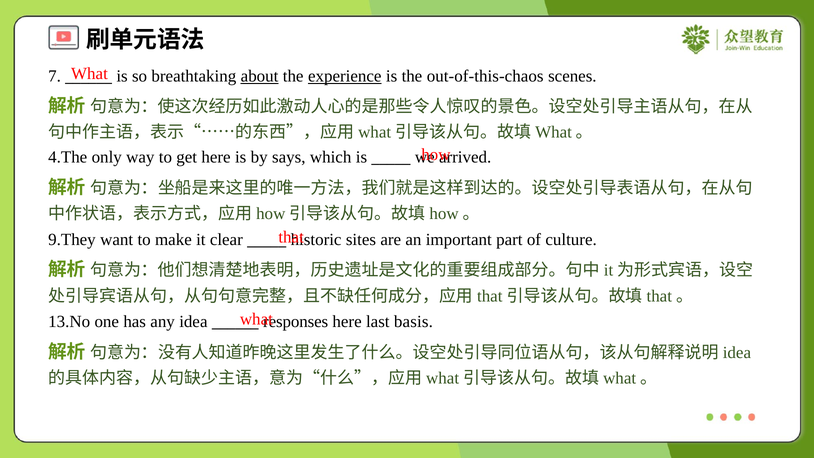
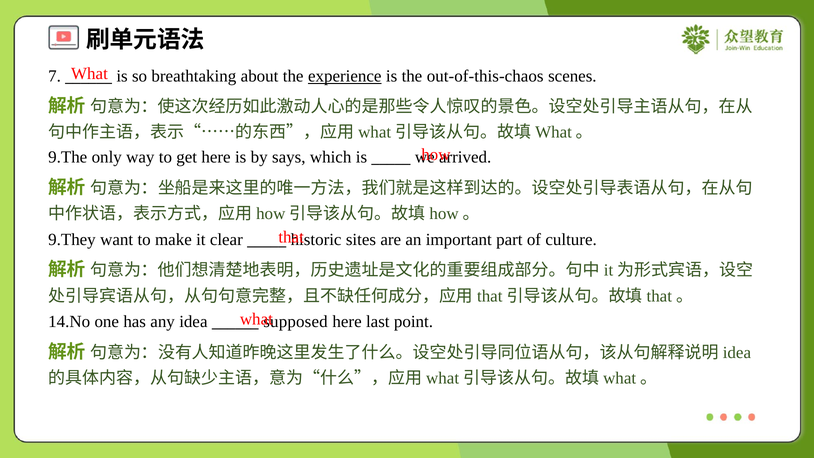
about underline: present -> none (260, 76)
4.The: 4.The -> 9.The (68, 157)
13.No: 13.No -> 14.No (69, 322)
responses: responses -> supposed (296, 322)
basis: basis -> point (413, 322)
